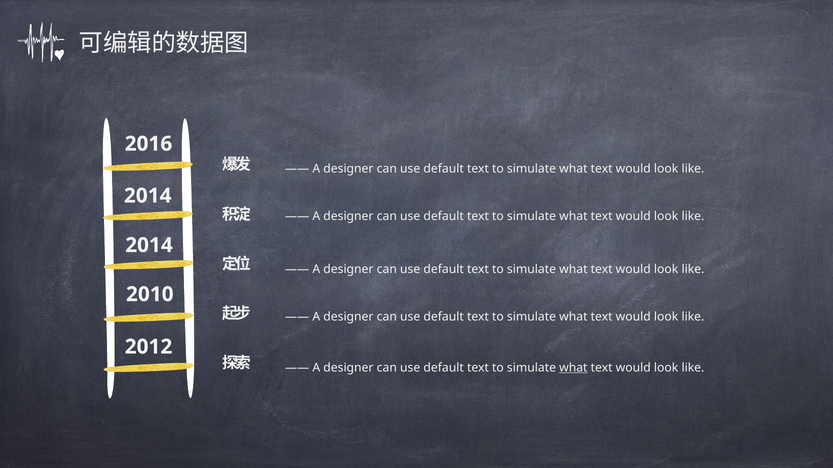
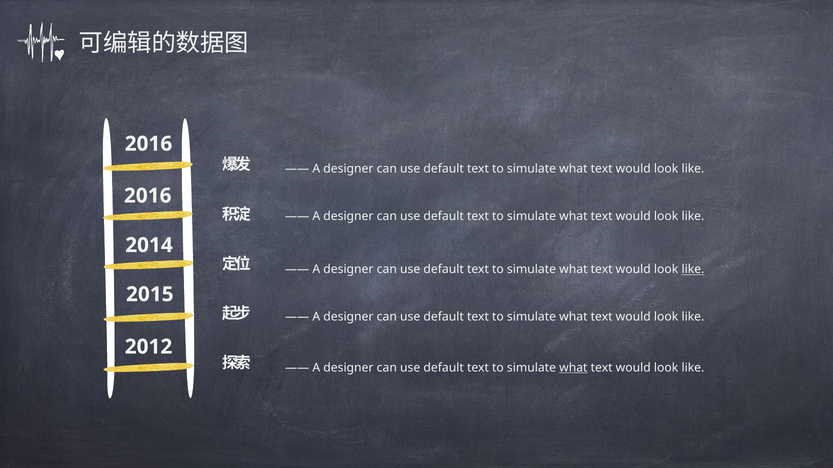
2014: 2014 -> 2016 (148, 196)
like underline: none -> present (693, 270)
2010: 2010 -> 2015 (150, 295)
